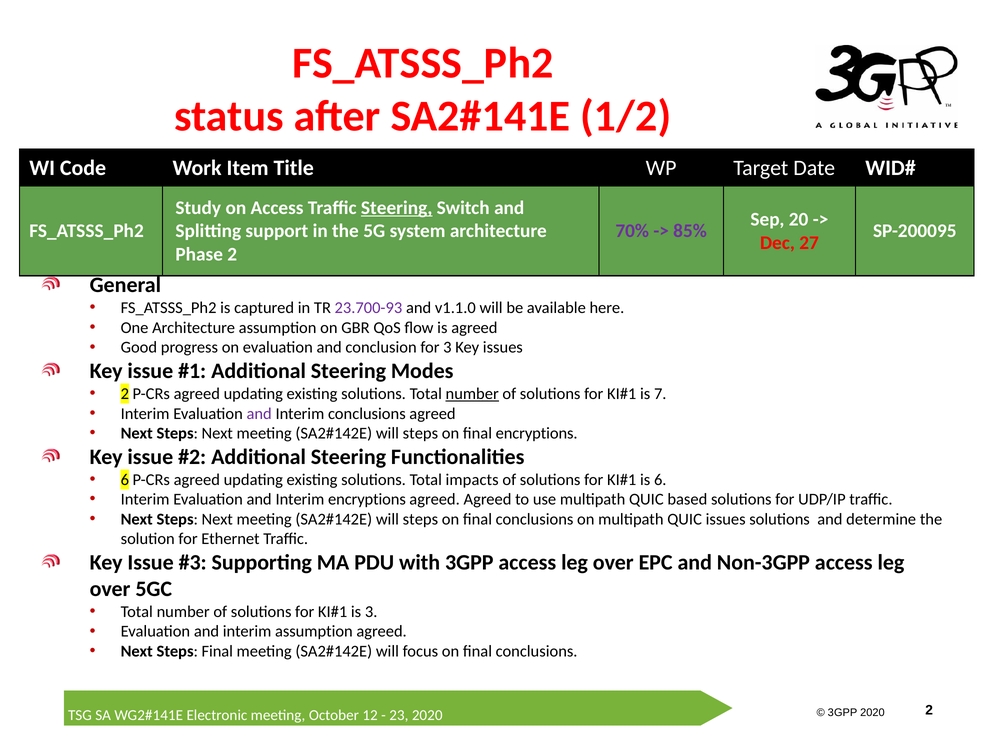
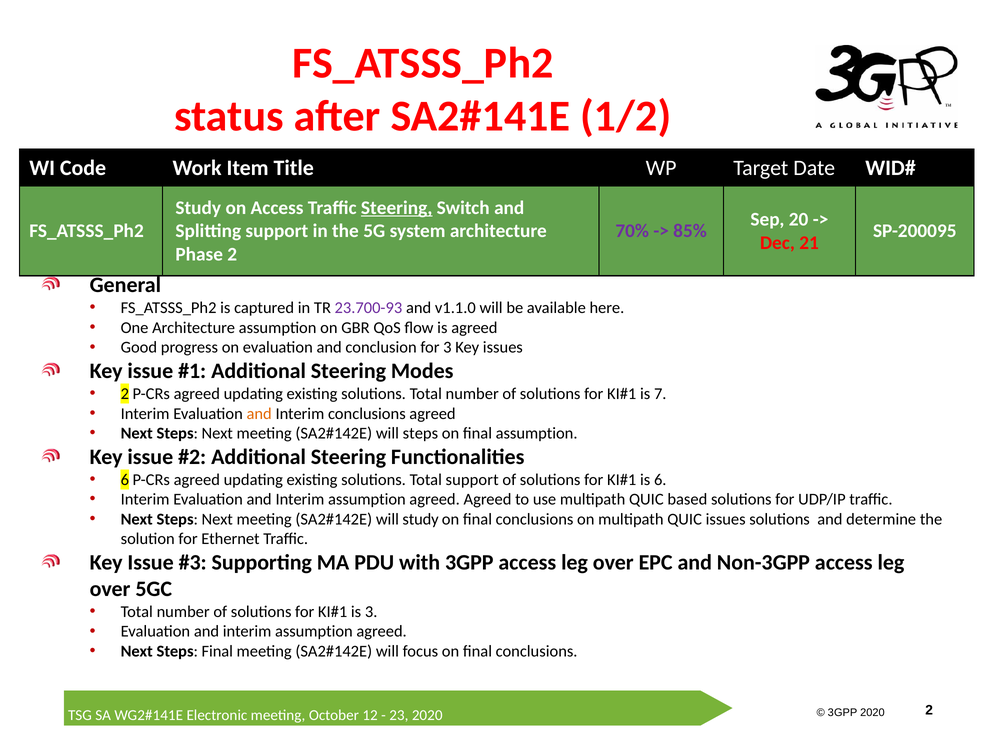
27: 27 -> 21 (809, 243)
number underline: present -> none (472, 394)
and colour: purple -> orange (259, 414)
final encryptions: encryptions -> assumption (537, 434)
Total impacts: impacts -> support (472, 480)
encryptions: encryptions -> assumption (367, 500)
steps: steps -> study (421, 519)
